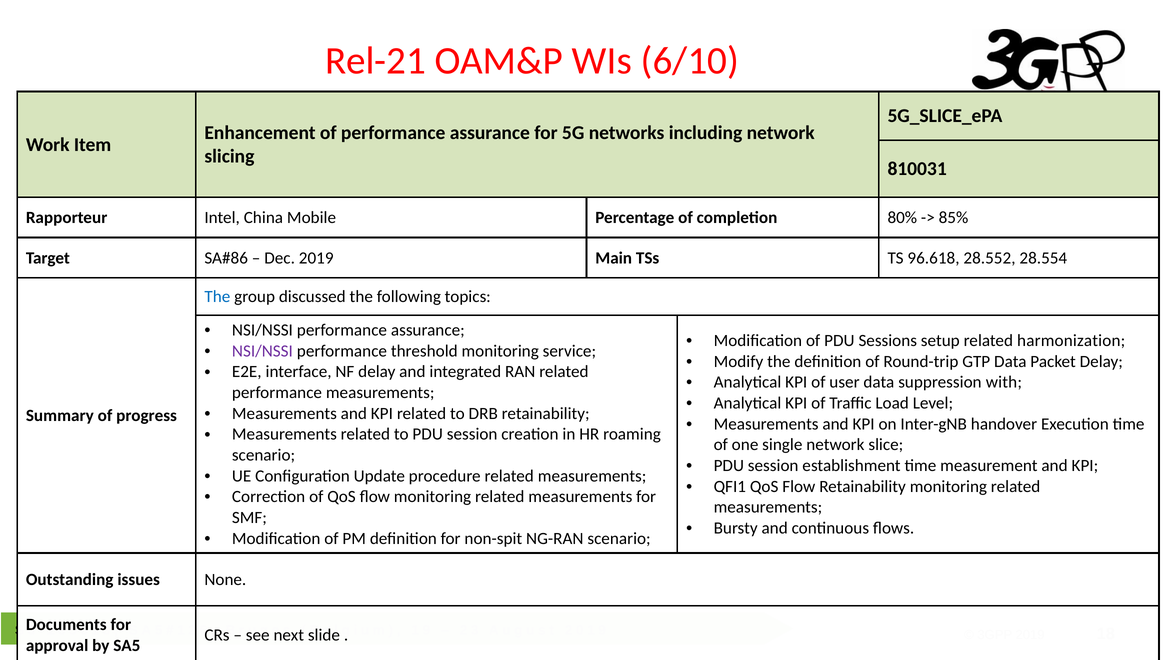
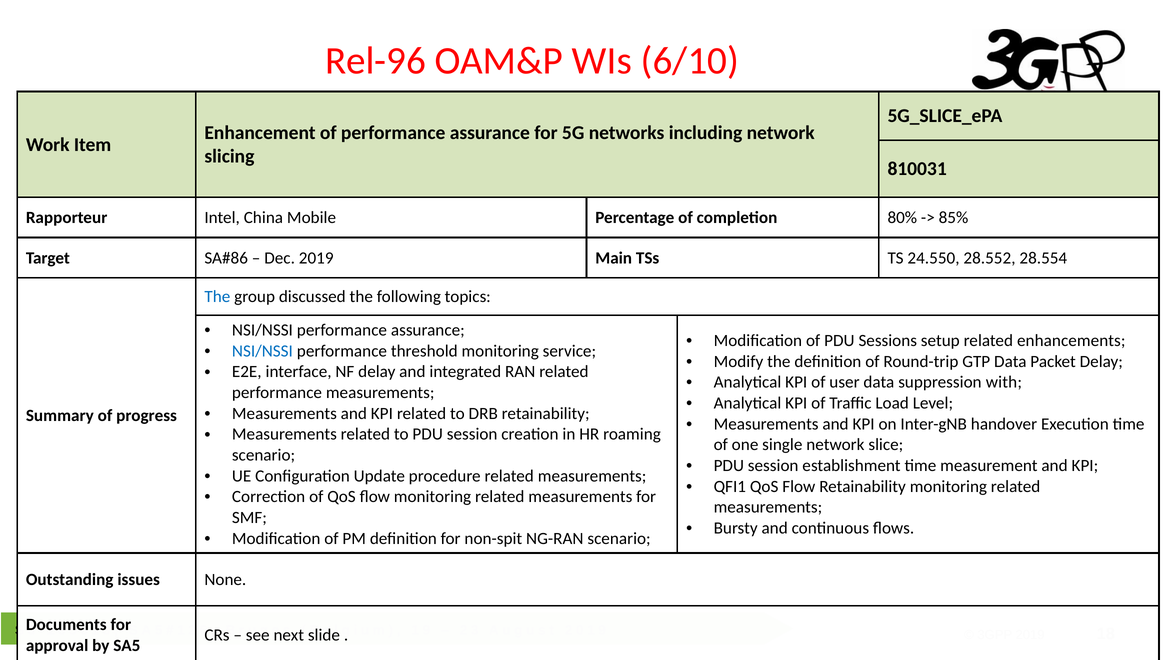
Rel-21: Rel-21 -> Rel-96 (376, 61)
96.618: 96.618 -> 24.550 (934, 258)
harmonization: harmonization -> enhancements (1071, 341)
NSI/NSSI colour: purple -> blue (262, 351)
